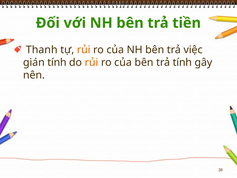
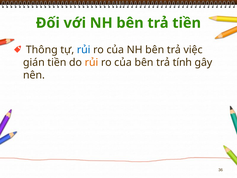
Thanh: Thanh -> Thông (42, 50)
rủi colour: orange -> blue (84, 50)
gián tính: tính -> tiền (57, 62)
